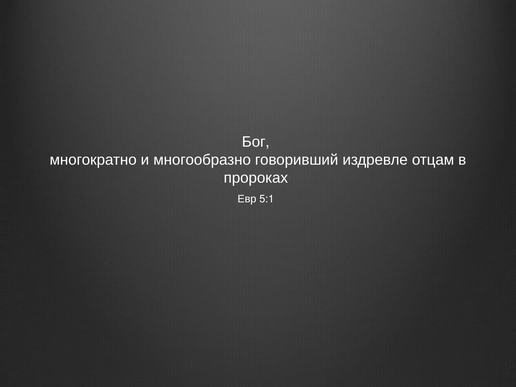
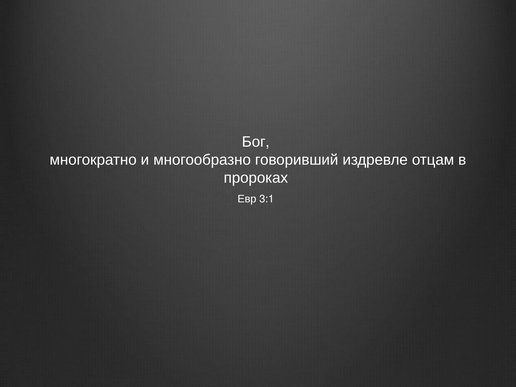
5:1: 5:1 -> 3:1 (267, 199)
